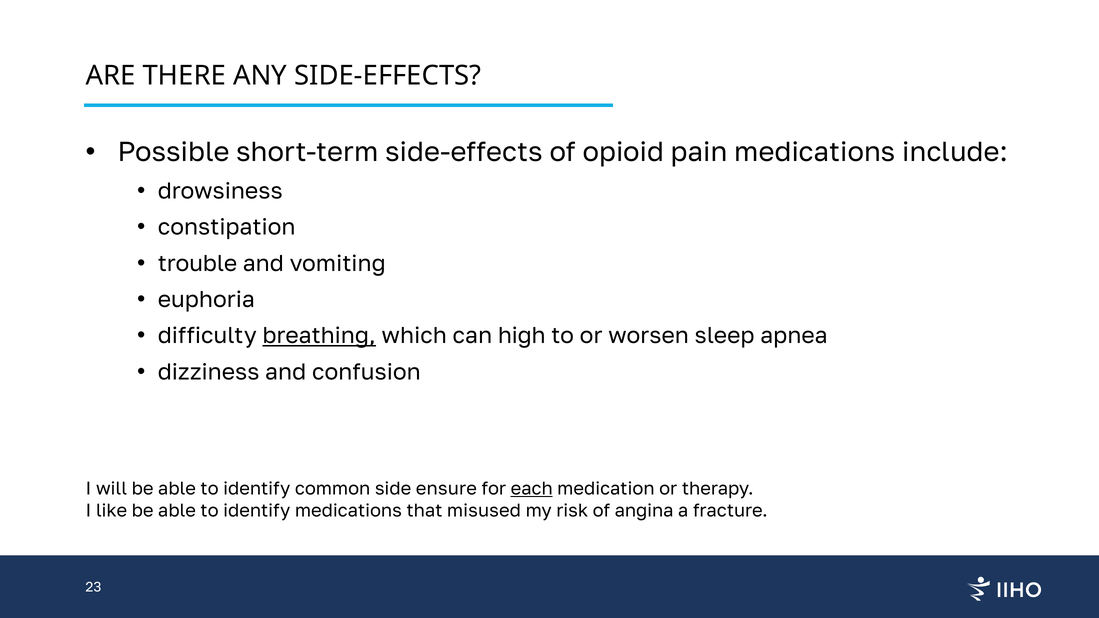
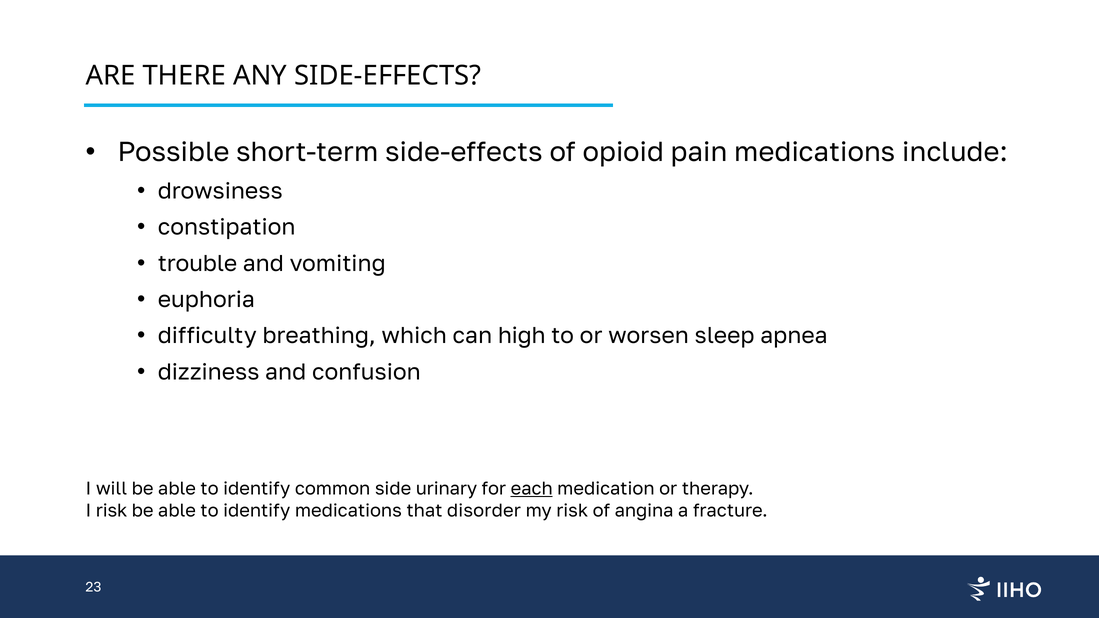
breathing underline: present -> none (319, 336)
ensure: ensure -> urinary (446, 489)
I like: like -> risk (112, 511)
misused: misused -> disorder (484, 511)
